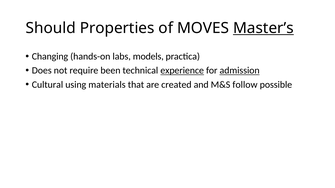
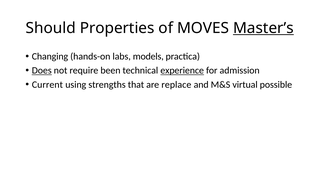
Does underline: none -> present (42, 71)
admission underline: present -> none (240, 71)
Cultural: Cultural -> Current (47, 85)
materials: materials -> strengths (107, 85)
created: created -> replace (176, 85)
follow: follow -> virtual (245, 85)
